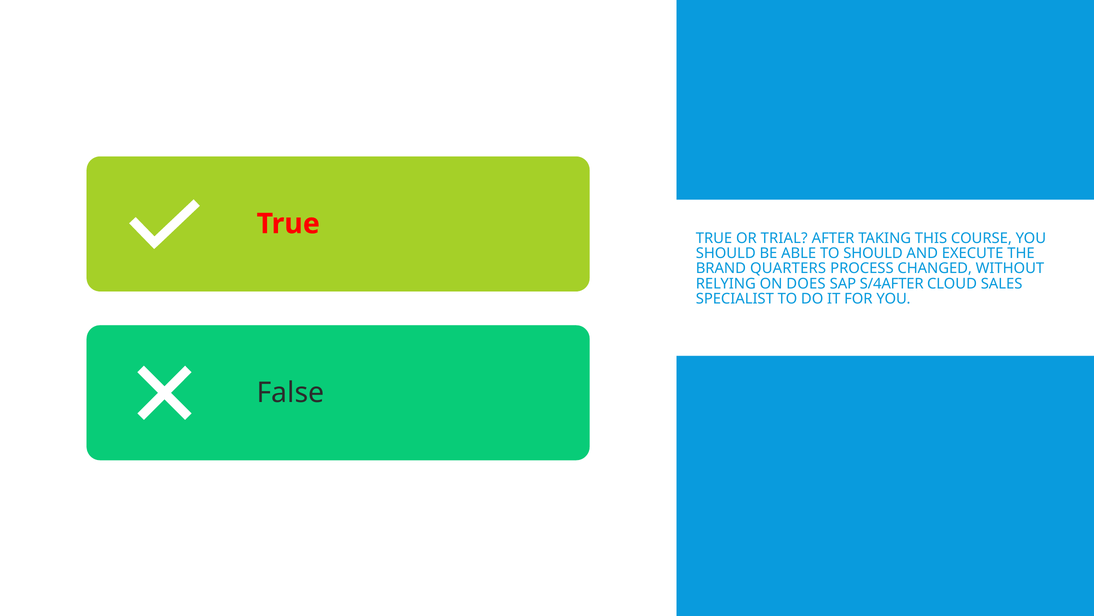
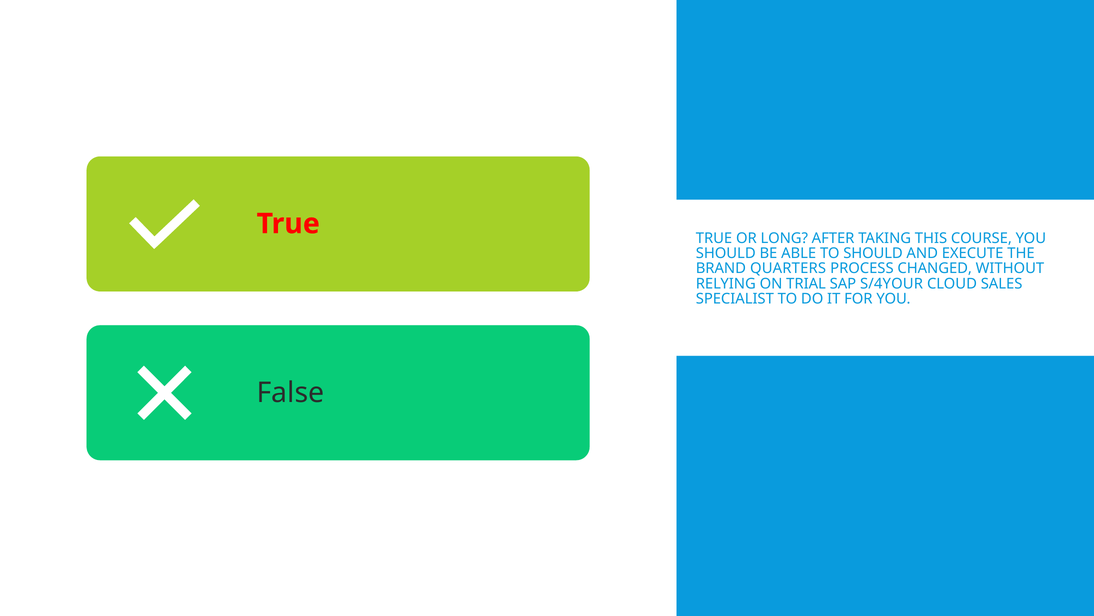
TRIAL: TRIAL -> LONG (784, 238)
DOES: DOES -> TRIAL (806, 283)
S/4AFTER: S/4AFTER -> S/4YOUR (892, 283)
